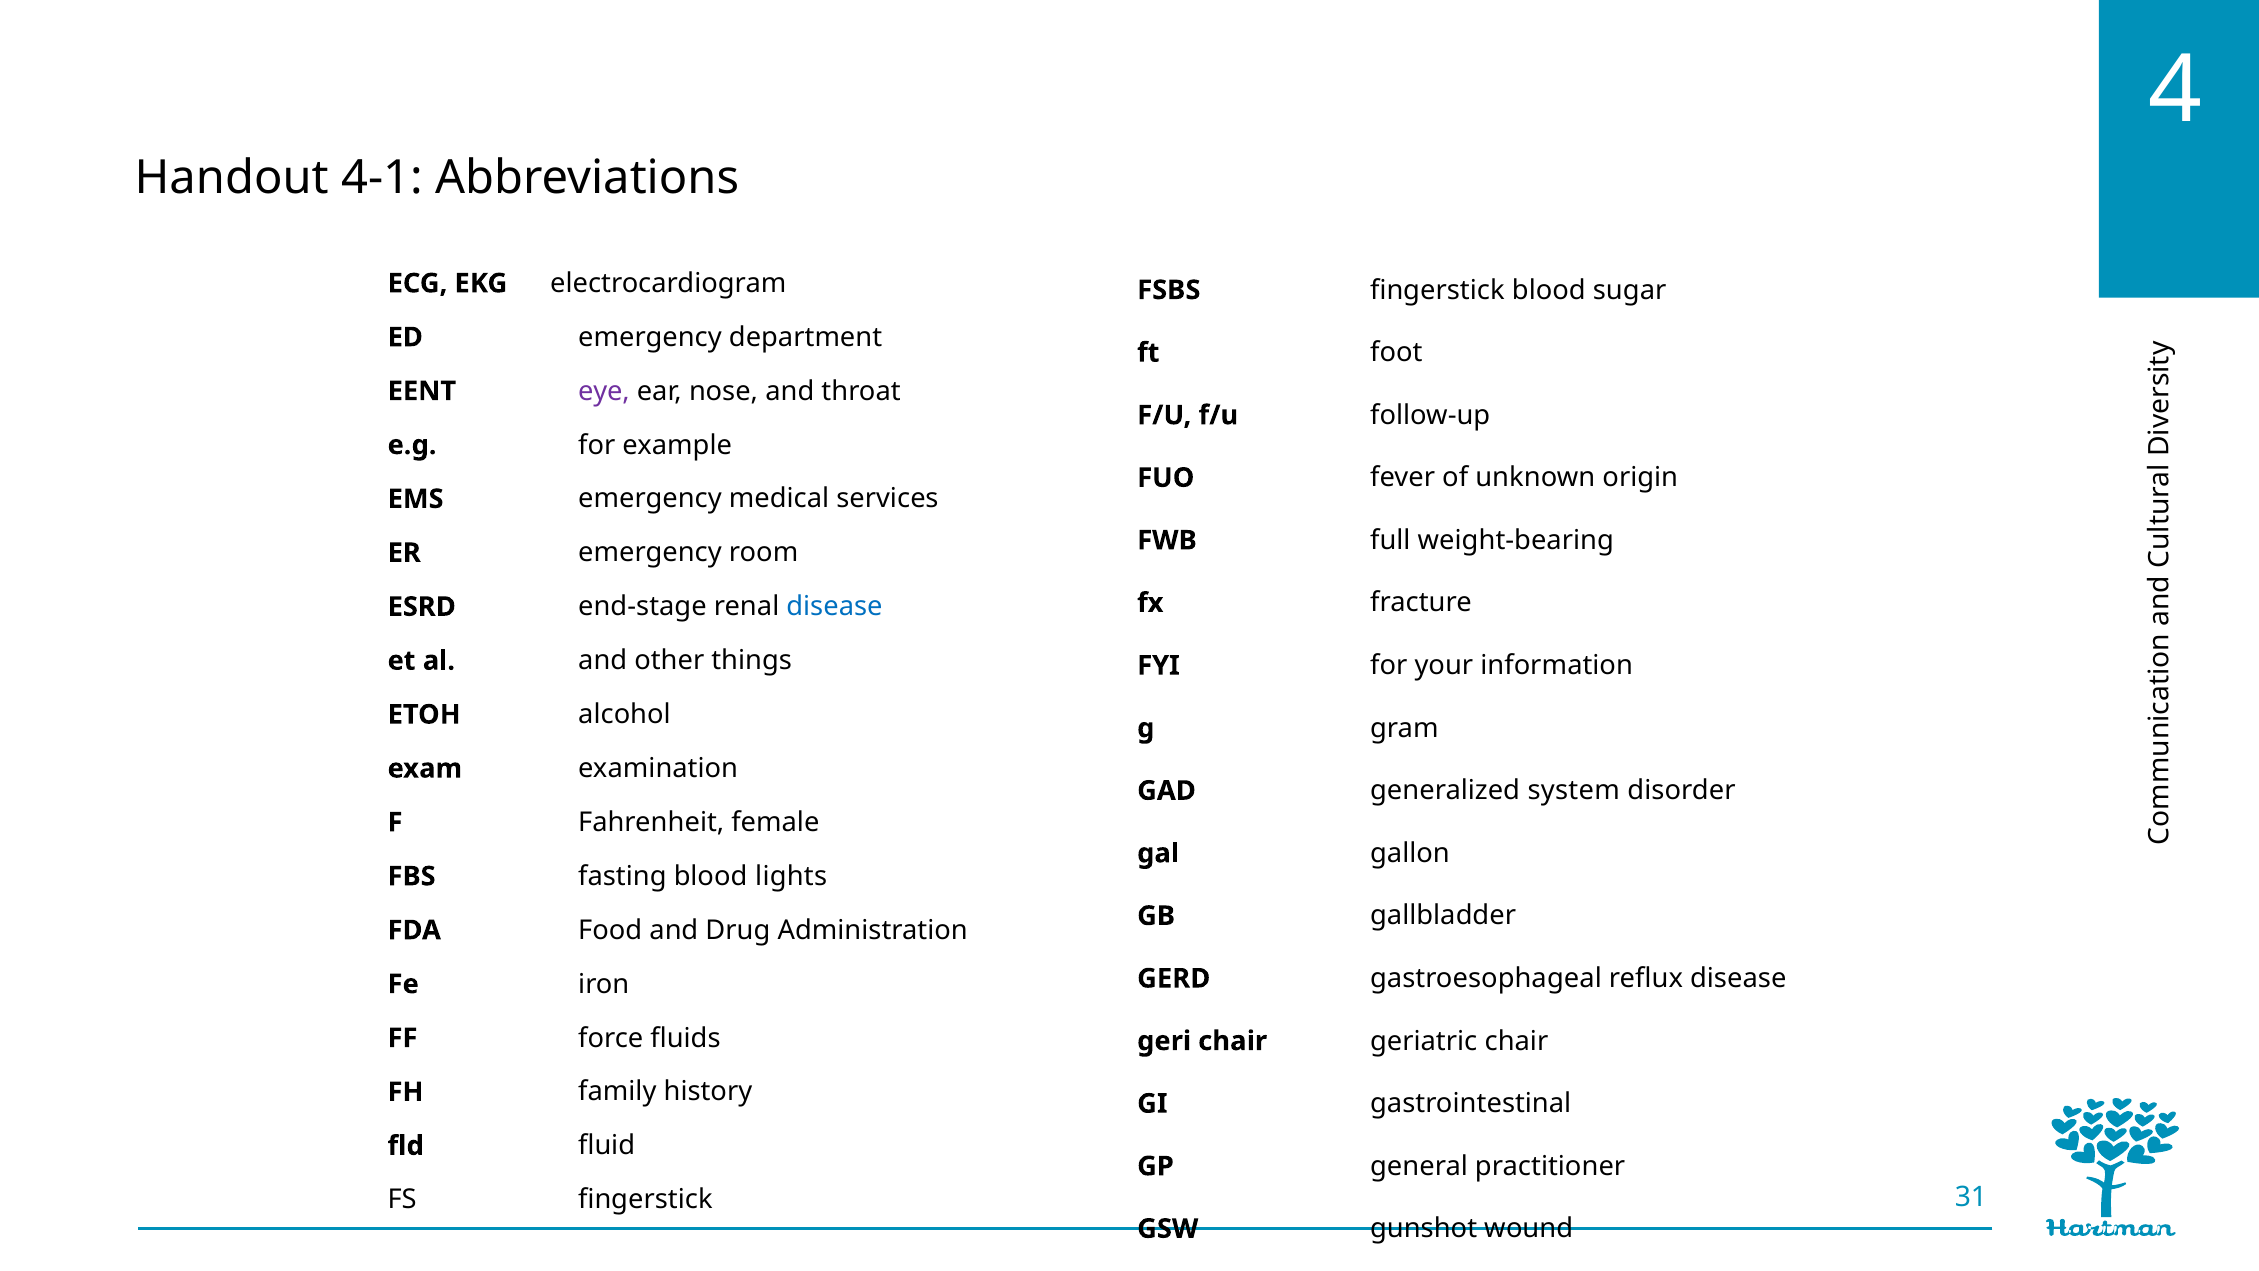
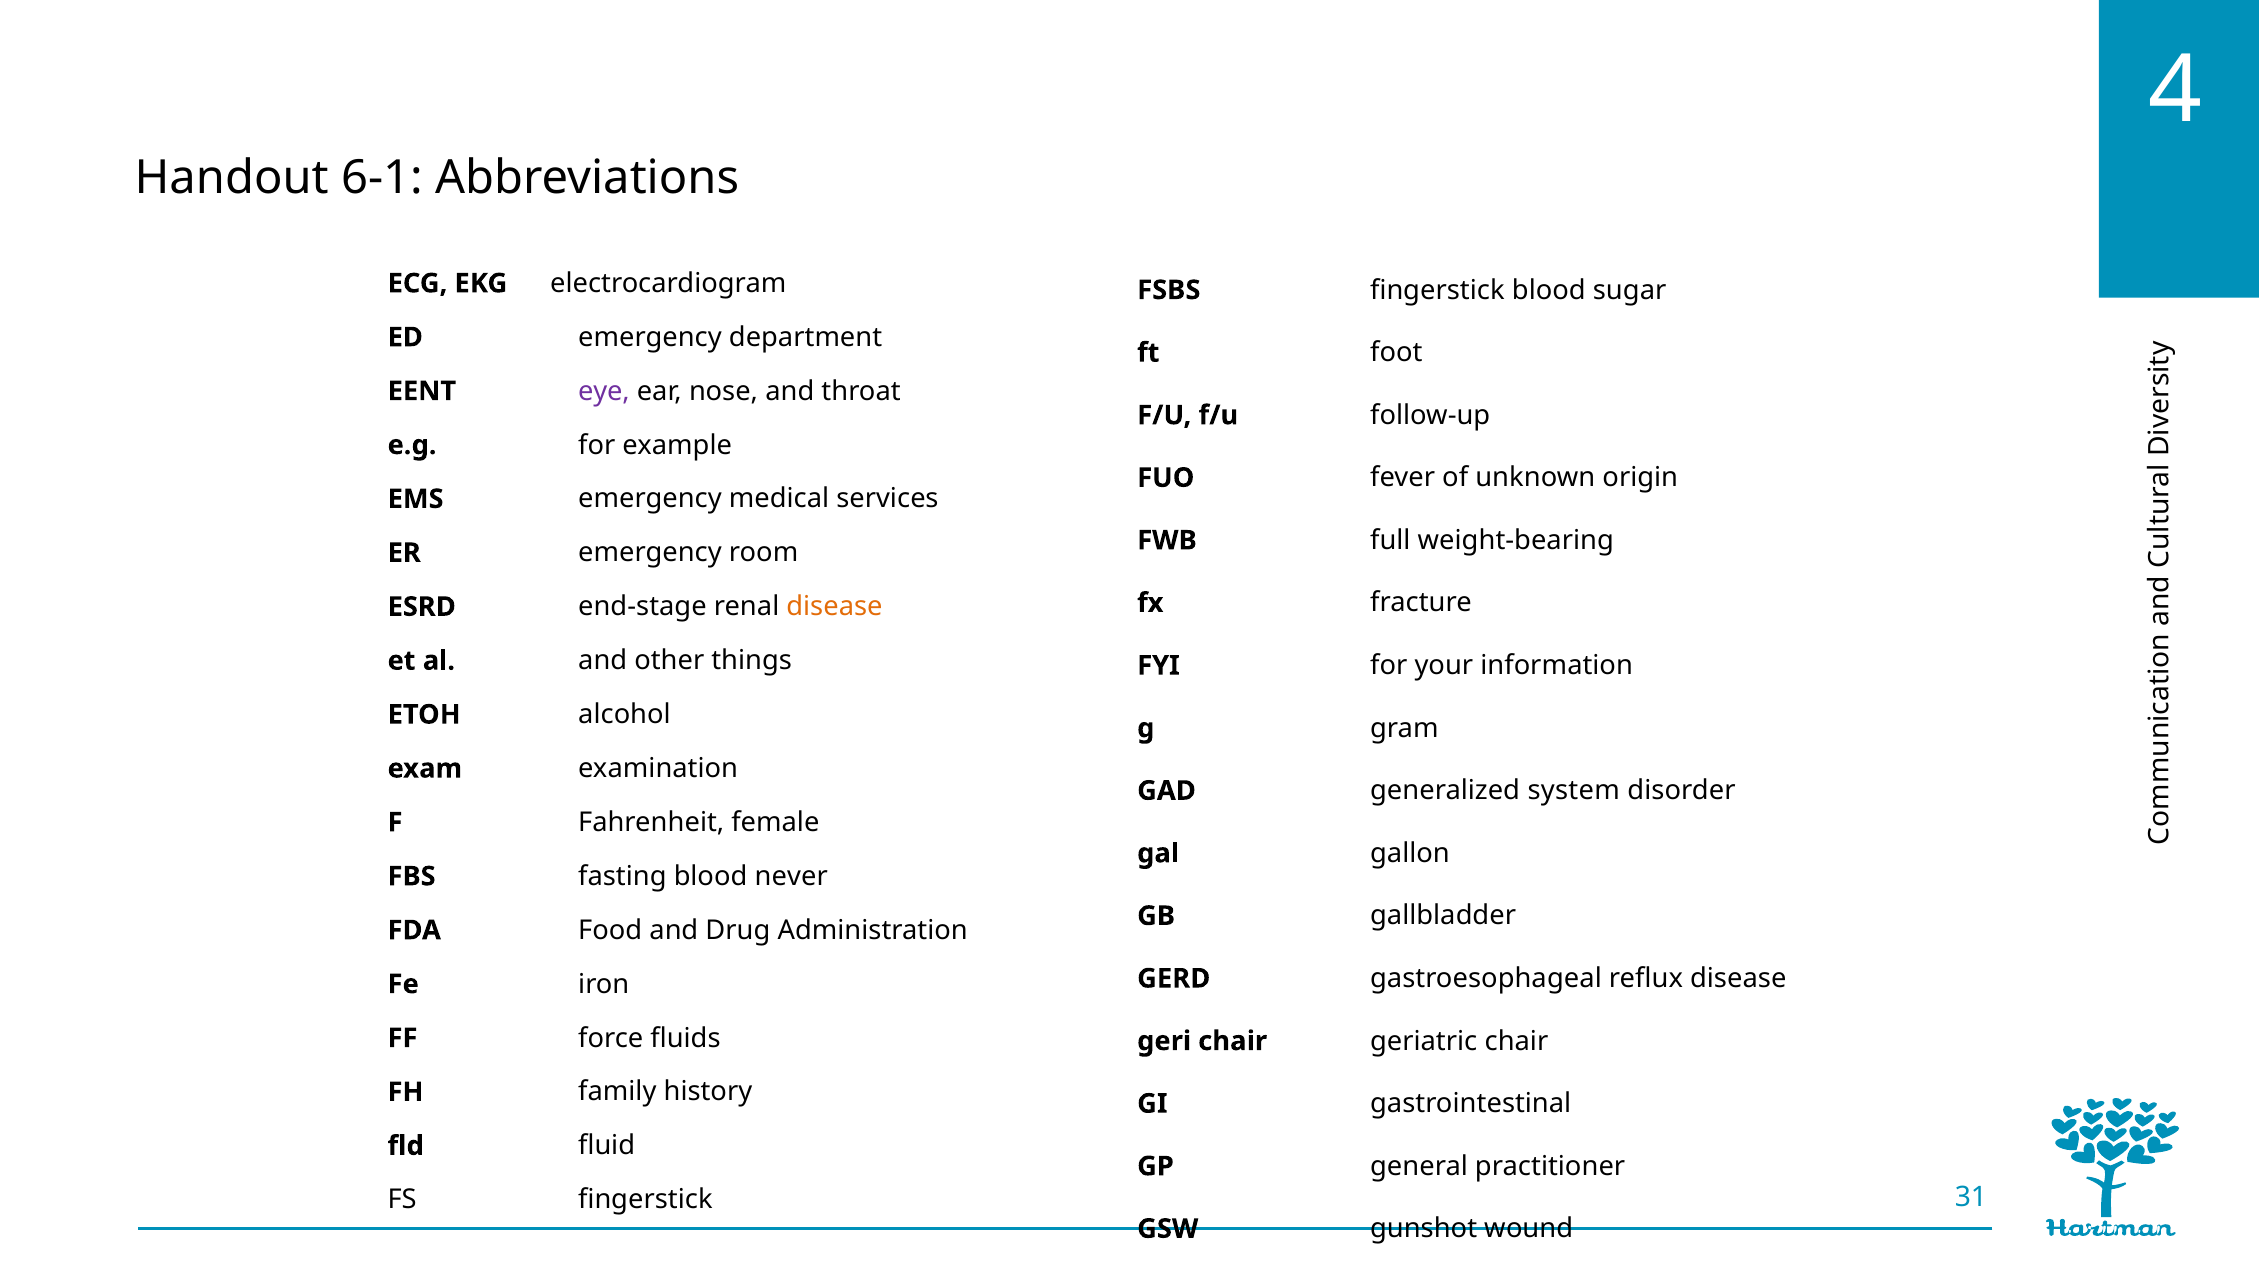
4-1: 4-1 -> 6-1 (382, 178)
disease colour: blue -> orange (834, 607)
lights: lights -> never (791, 876)
